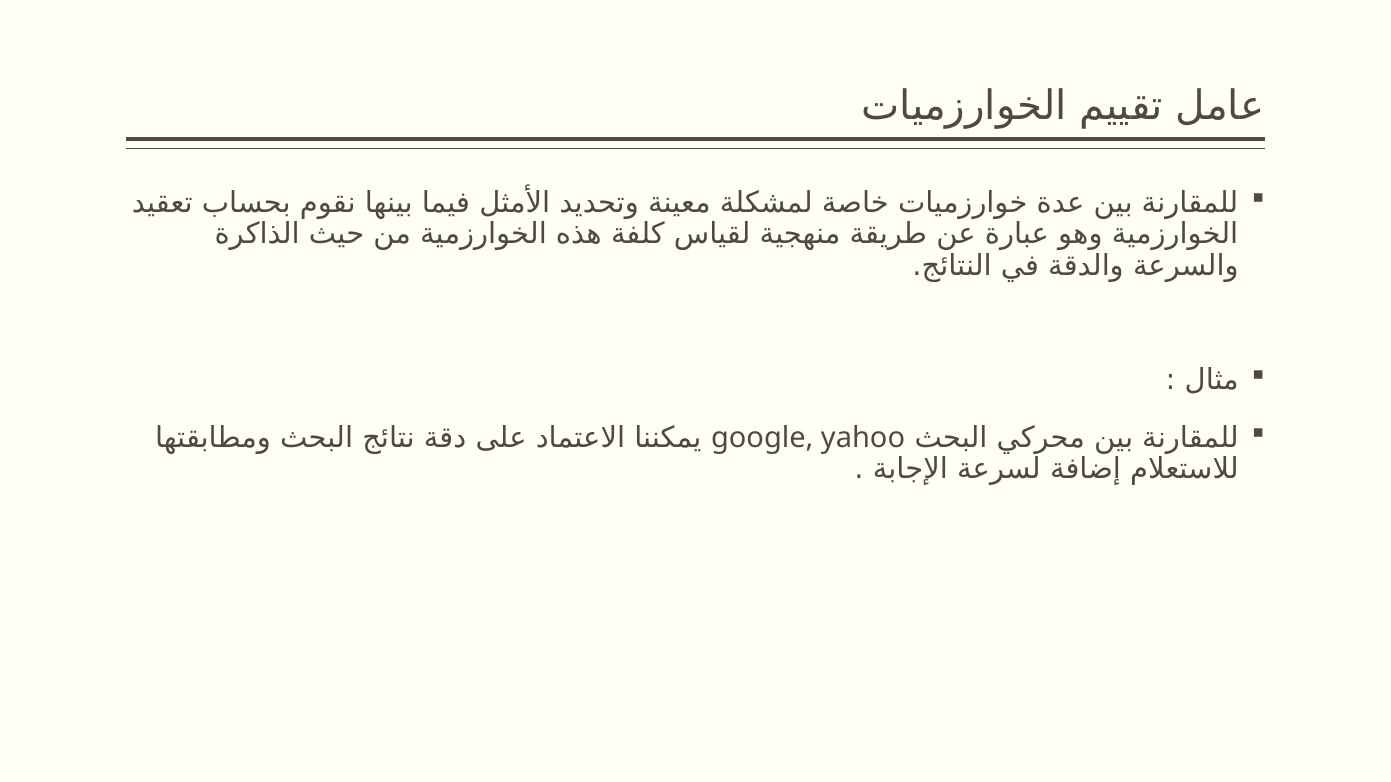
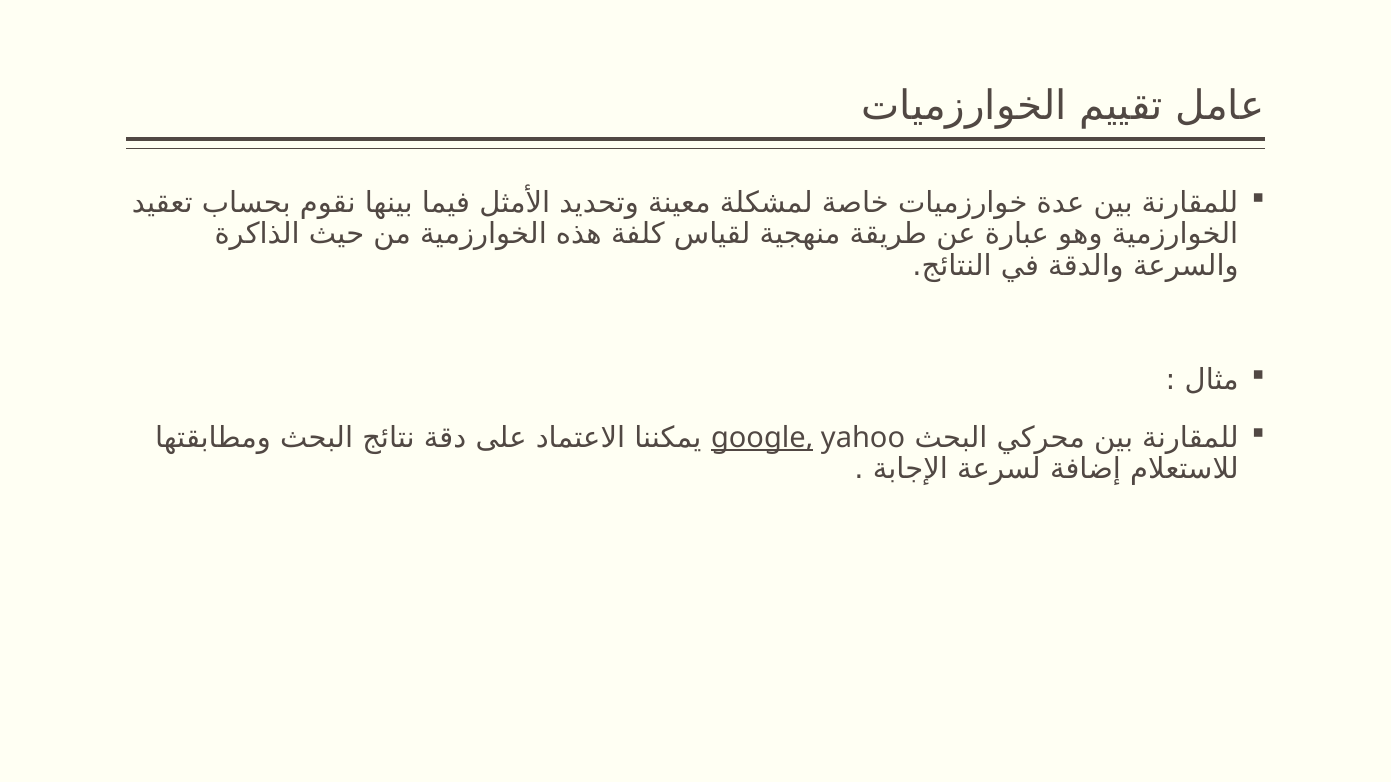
google underline: none -> present (762, 438)
